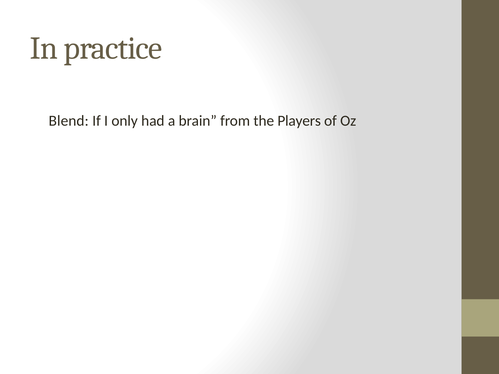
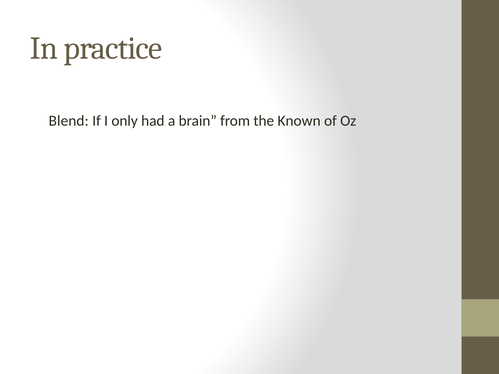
Players: Players -> Known (299, 121)
